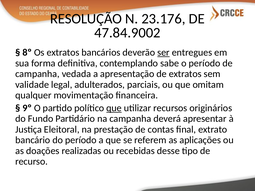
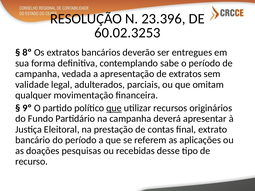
23.176: 23.176 -> 23.396 (163, 19)
47.84.9002: 47.84.9002 -> 60.02.3253 (127, 33)
ser underline: present -> none (164, 53)
realizadas: realizadas -> pesquisas (81, 151)
